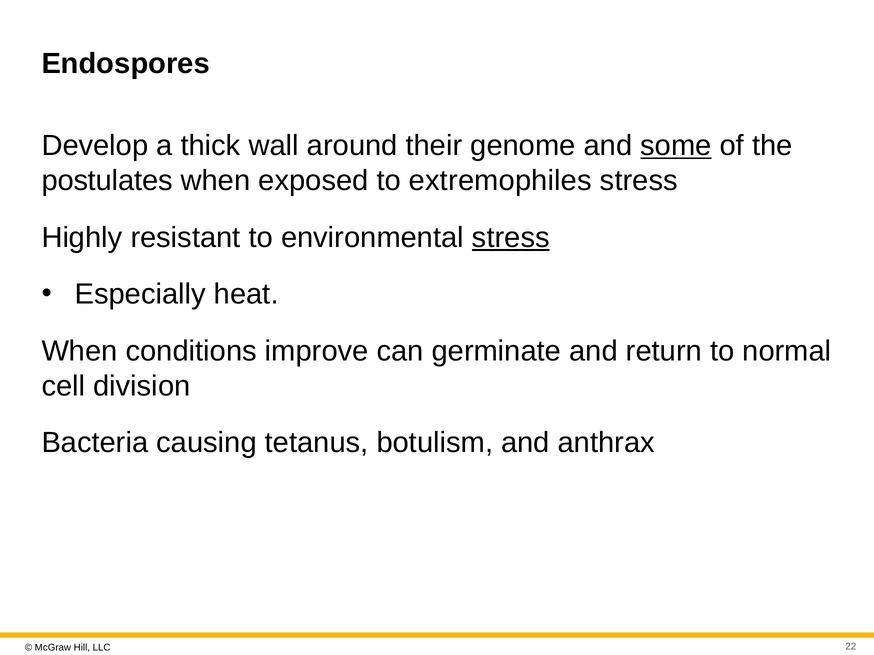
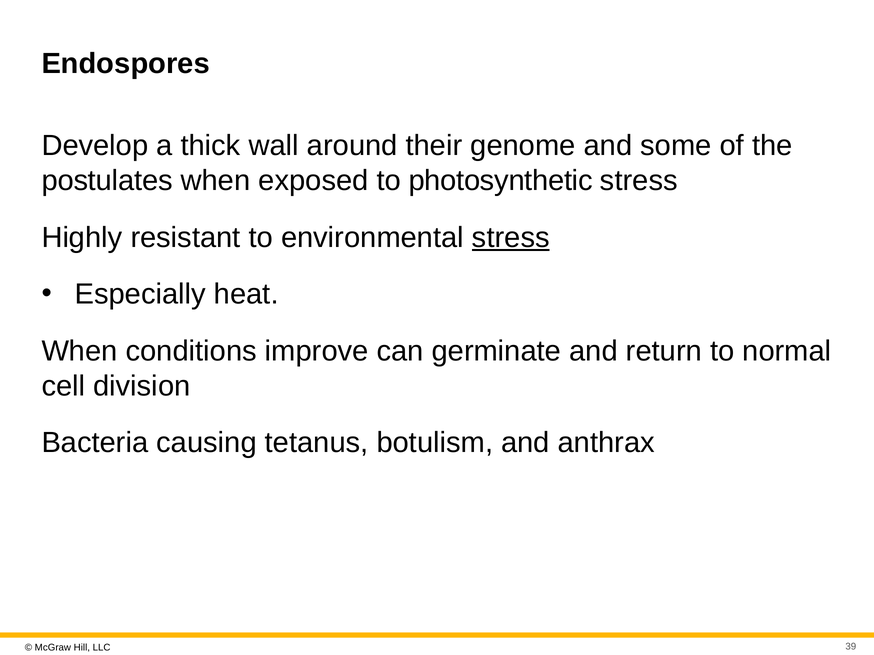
some underline: present -> none (676, 146)
extremophiles: extremophiles -> photosynthetic (501, 181)
22: 22 -> 39 (851, 647)
